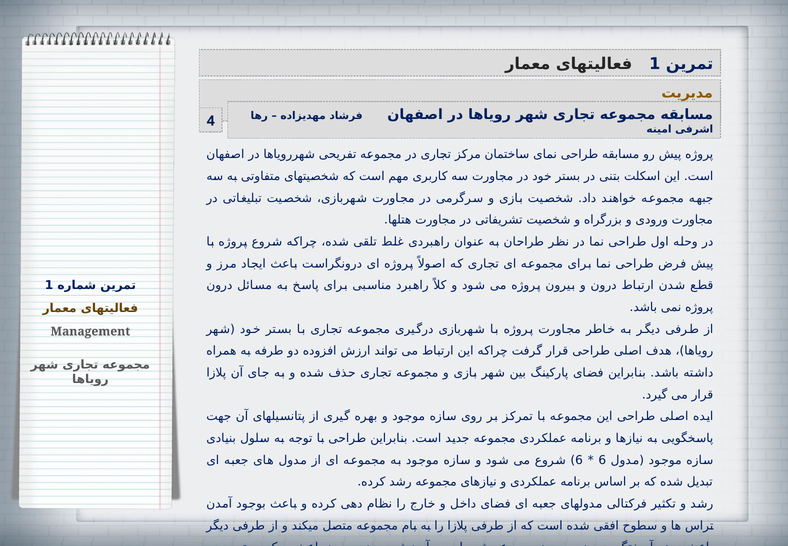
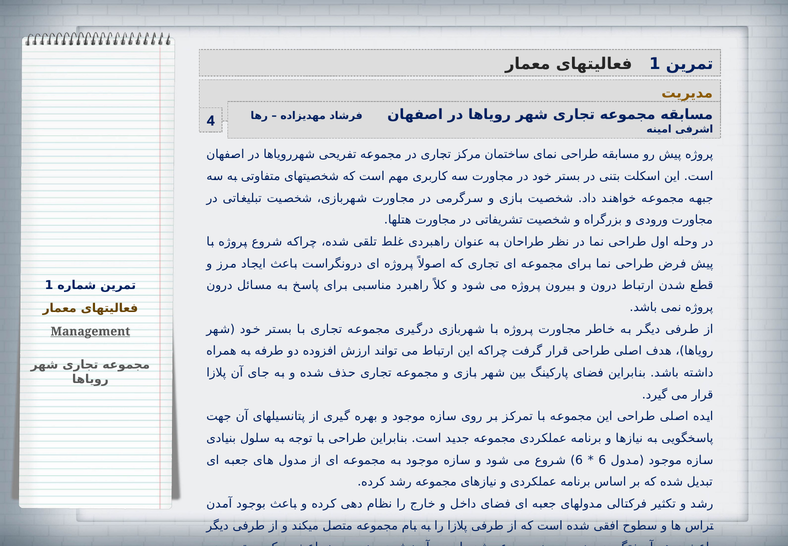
Management underline: none -> present (90, 331)
